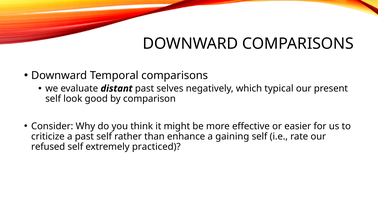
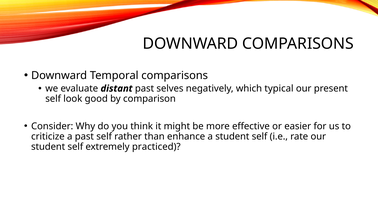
a gaining: gaining -> student (232, 136)
refused: refused -> student (48, 146)
